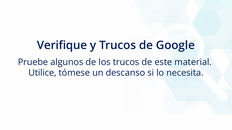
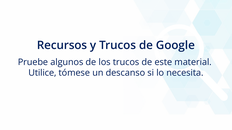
Verifique: Verifique -> Recursos (62, 45)
